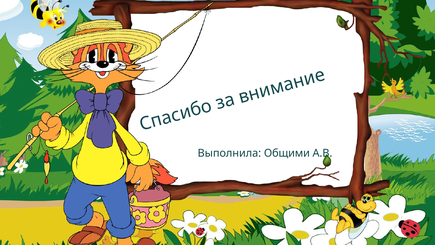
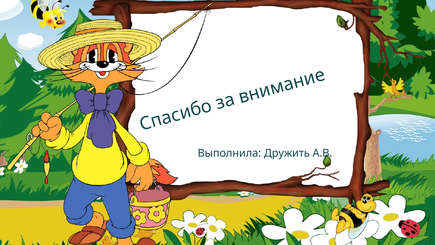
Общими: Общими -> Дружить (287, 153)
